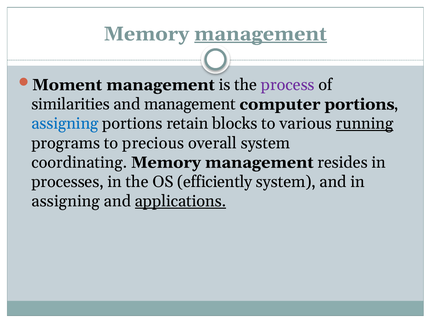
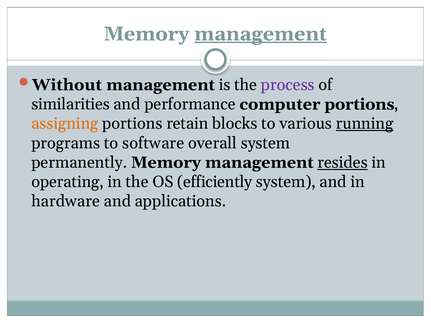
Moment: Moment -> Without (67, 85)
and management: management -> performance (190, 104)
assigning colour: blue -> orange (65, 124)
precious: precious -> software (153, 143)
coordinating: coordinating -> permanently (79, 163)
resides underline: none -> present (343, 163)
processes: processes -> operating (68, 182)
assigning: assigning -> hardware (66, 201)
applications underline: present -> none (180, 201)
